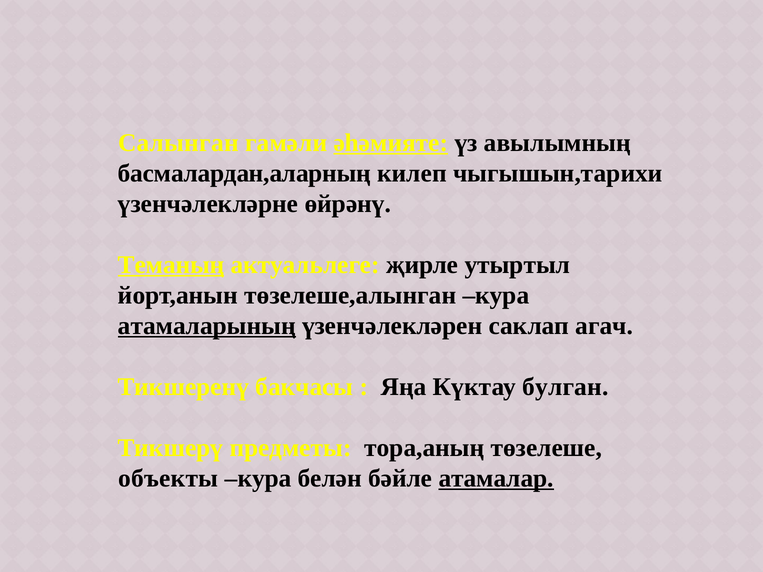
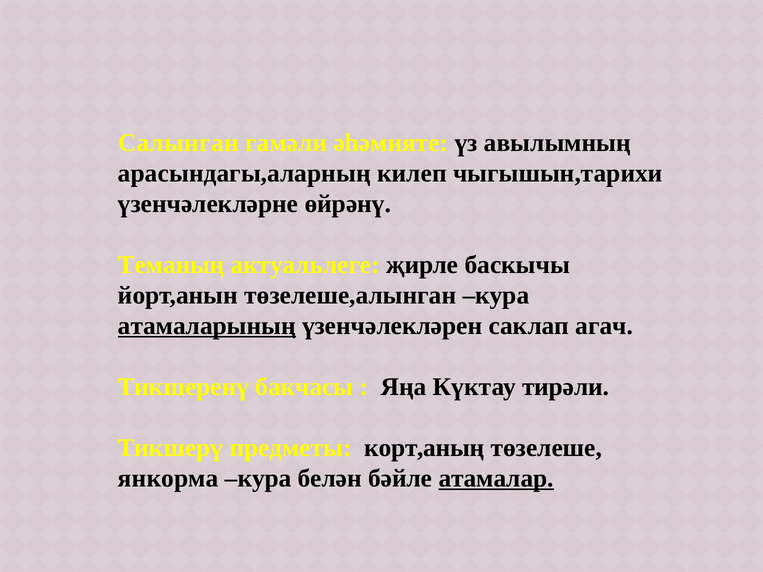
әһәмияте underline: present -> none (391, 143)
басмалардан,аларның: басмалардан,аларның -> арасындагы,аларның (244, 174)
Теманың underline: present -> none (171, 265)
утыртыл: утыртыл -> баскычы (517, 265)
булган: булган -> тирәли (566, 387)
тора,аның: тора,аның -> корт,аның (424, 448)
объекты: объекты -> янкорма (168, 479)
